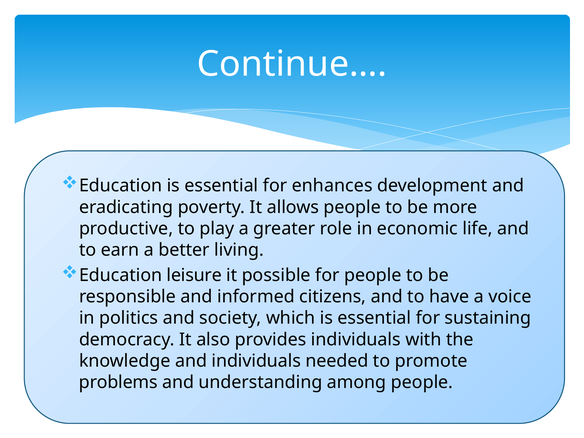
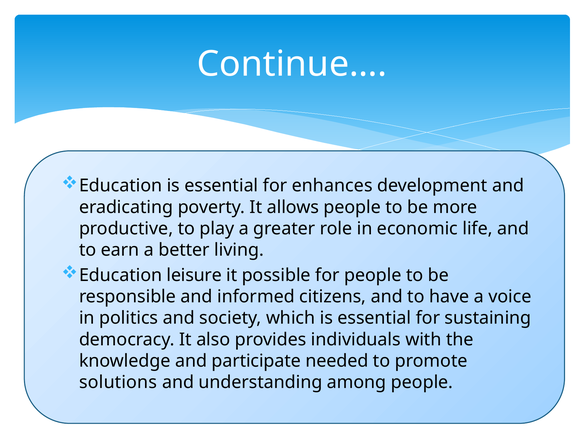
and individuals: individuals -> participate (256, 361)
problems: problems -> solutions (118, 382)
